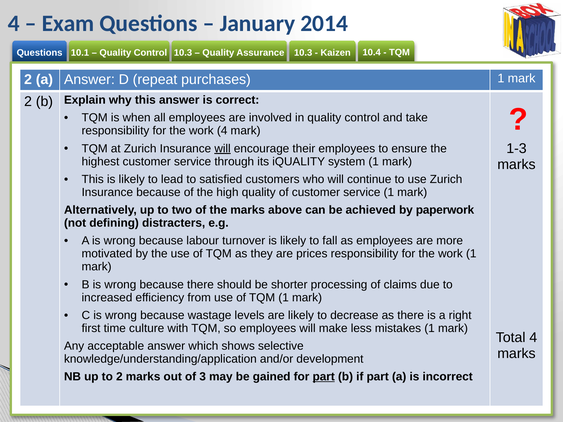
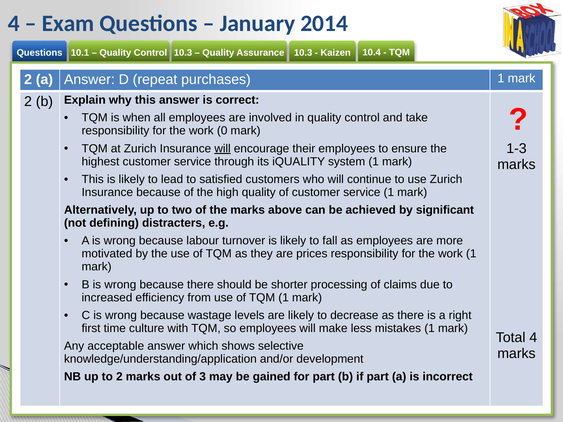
work 4: 4 -> 0 (222, 131)
paperwork: paperwork -> significant (445, 210)
part underline: present -> none (324, 377)
